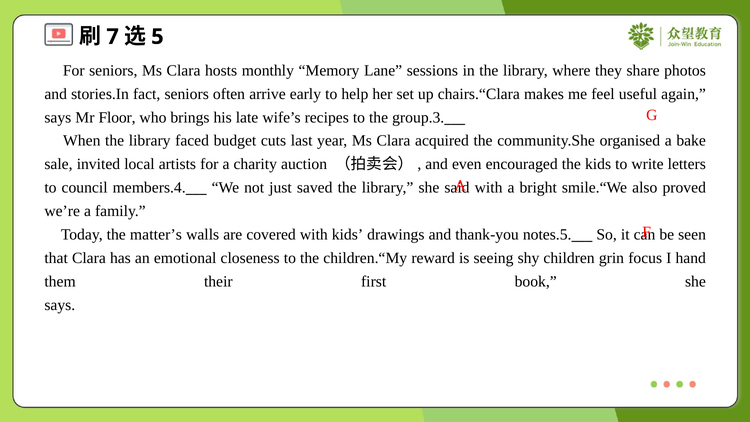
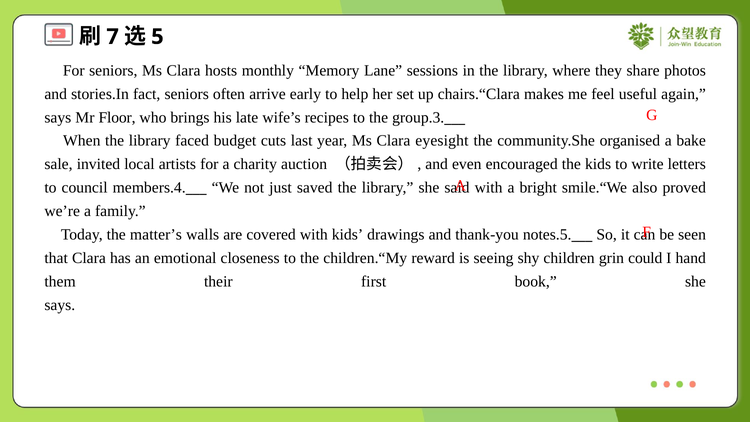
acquired: acquired -> eyesight (442, 141)
focus: focus -> could (645, 258)
